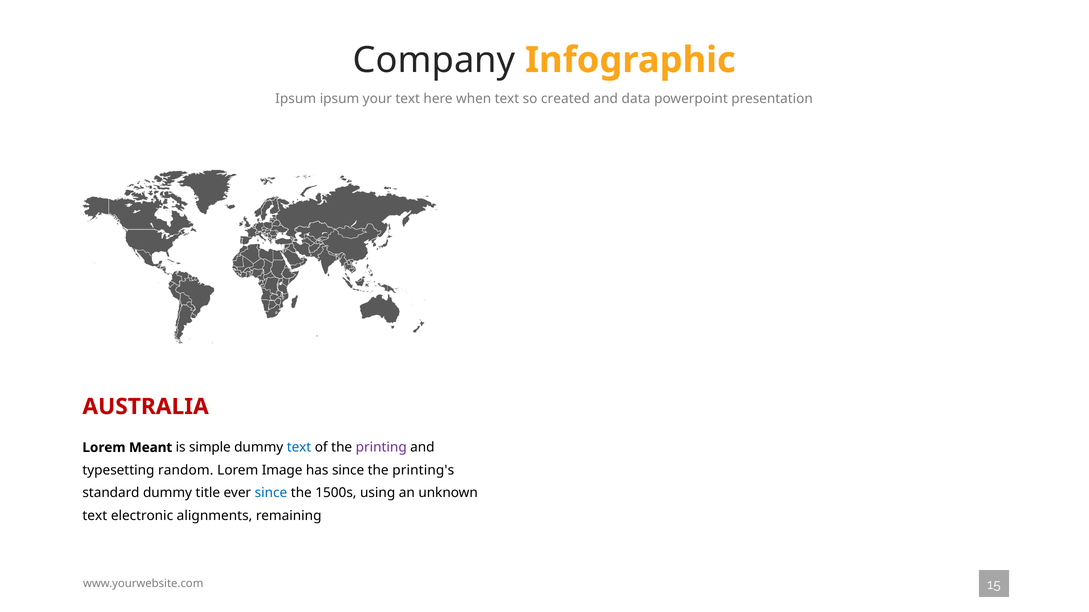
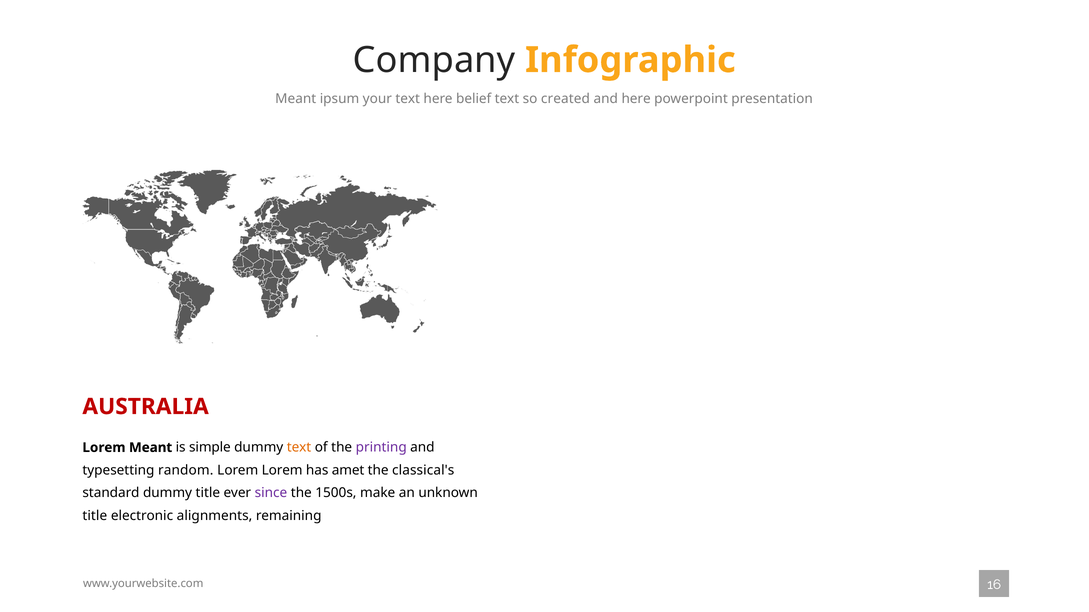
Ipsum: Ipsum -> Meant (296, 99)
when: when -> belief (474, 99)
and data: data -> here (636, 99)
text colour: blue -> orange (299, 448)
Lorem Image: Image -> Lorem (282, 471)
has since: since -> amet (348, 471)
printing's: printing's -> classical's (423, 471)
since colour: blue -> purple (271, 493)
using: using -> make (378, 493)
text: text -> title (95, 516)
15: 15 -> 16 (994, 585)
